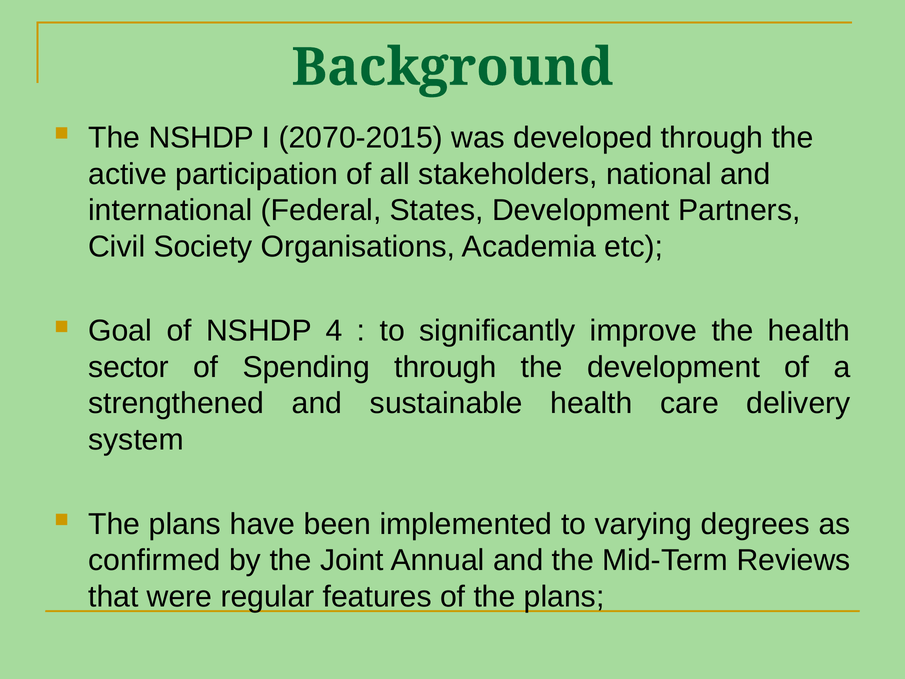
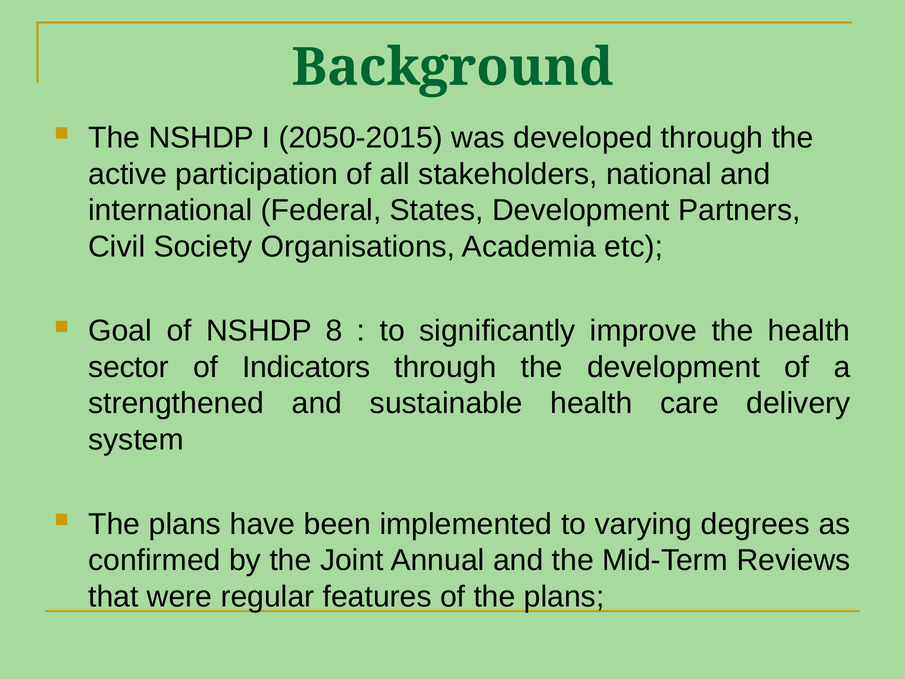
2070-2015: 2070-2015 -> 2050-2015 (361, 138)
4: 4 -> 8 (334, 331)
Spending: Spending -> Indicators (306, 367)
